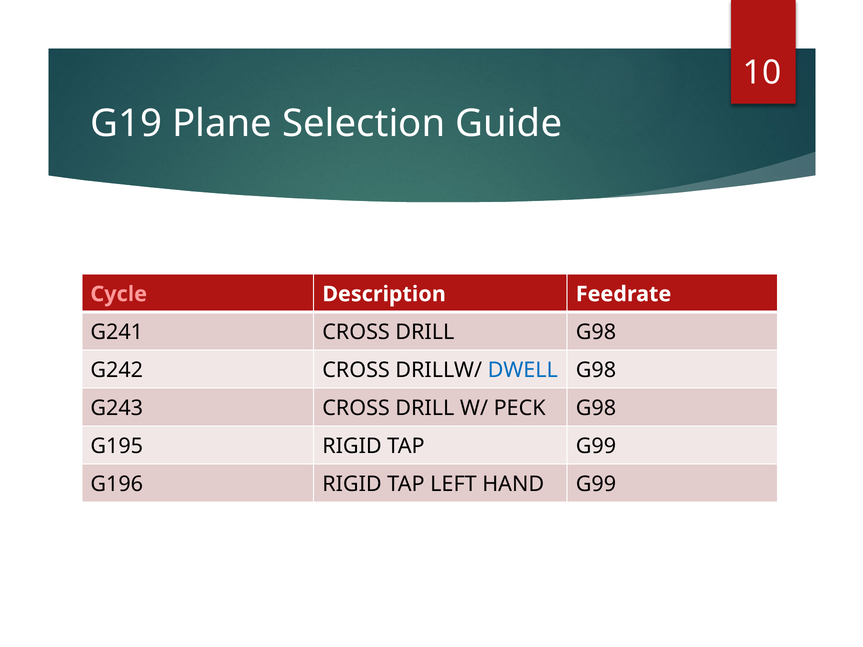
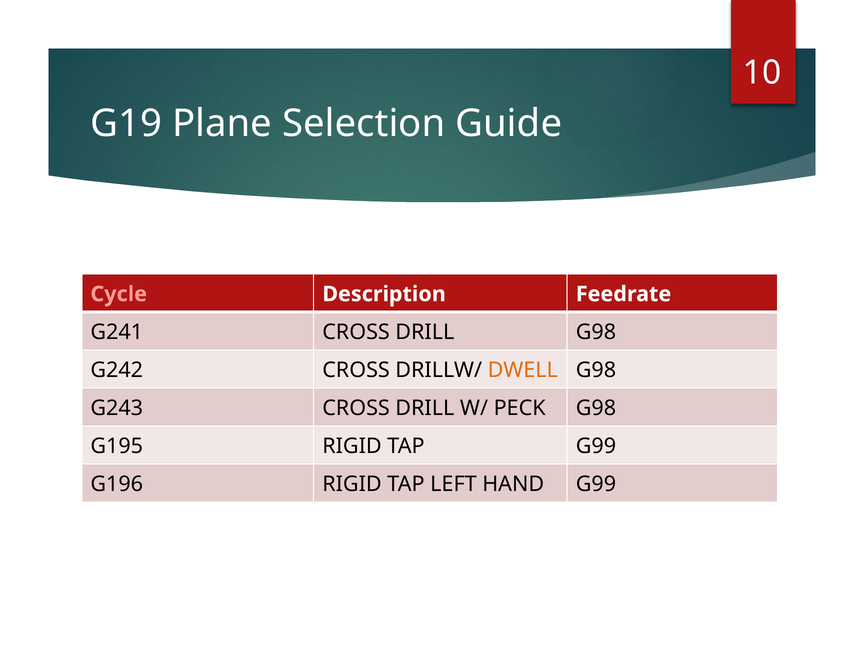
DWELL colour: blue -> orange (523, 370)
